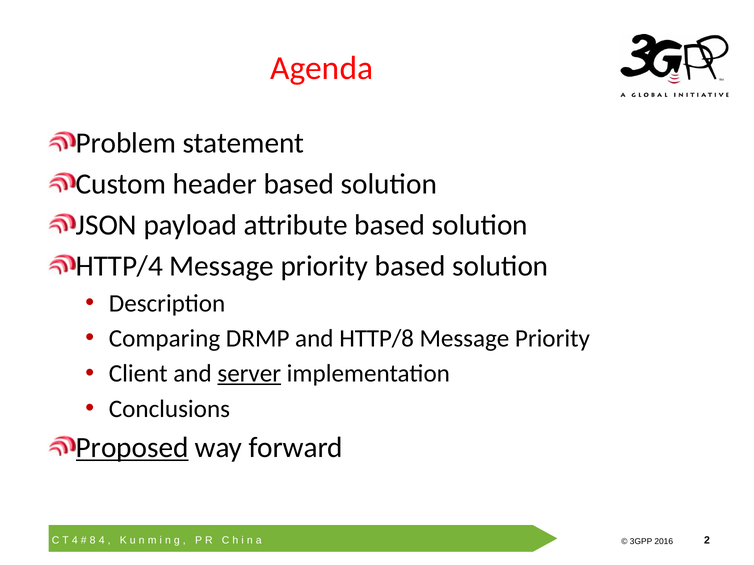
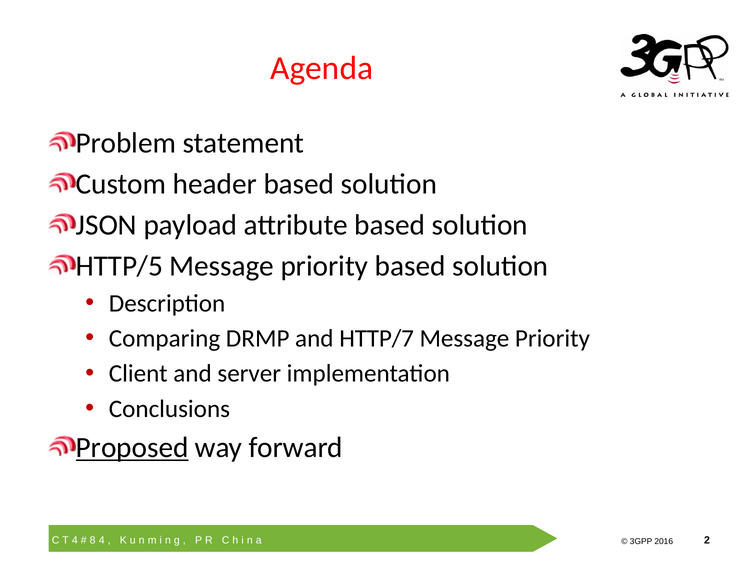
HTTP/4: HTTP/4 -> HTTP/5 (119, 266)
HTTP/8: HTTP/8 -> HTTP/7 (377, 339)
server underline: present -> none (249, 374)
